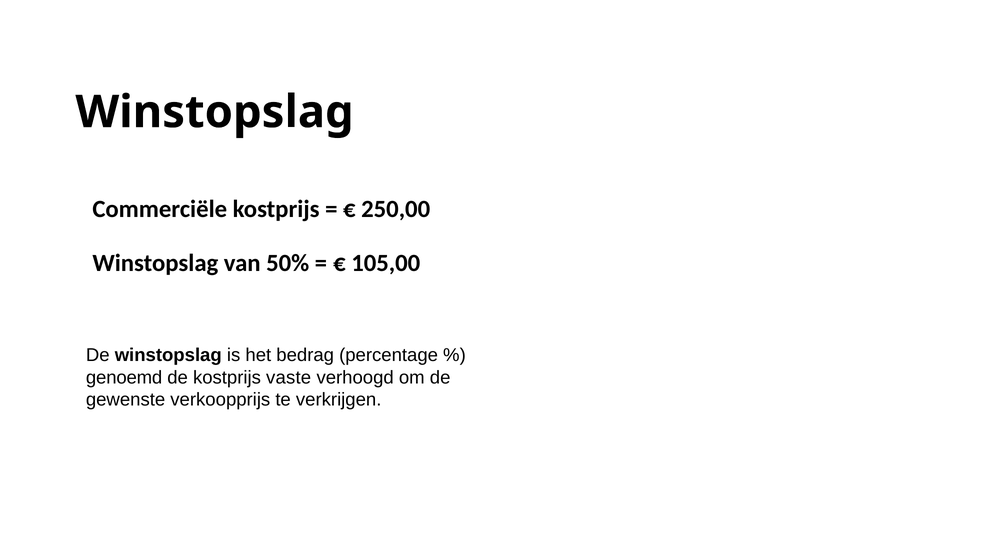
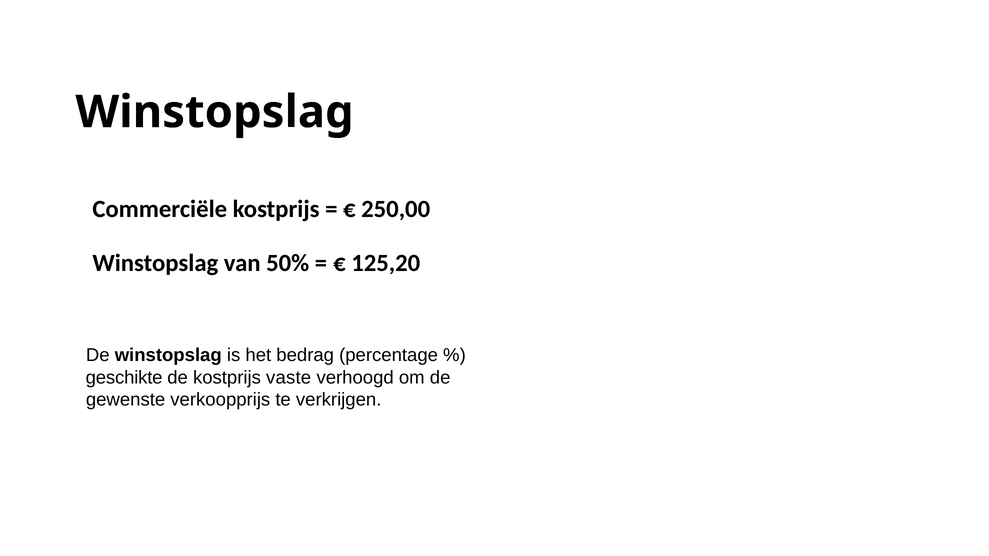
105,00: 105,00 -> 125,20 (386, 263)
genoemd: genoemd -> geschikte (124, 378)
